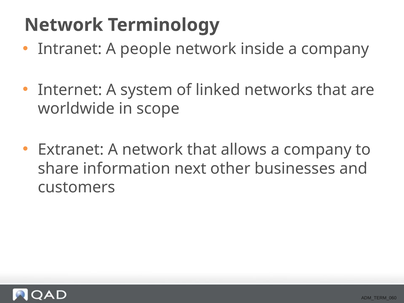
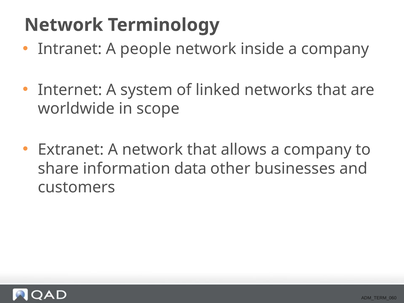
next: next -> data (190, 169)
